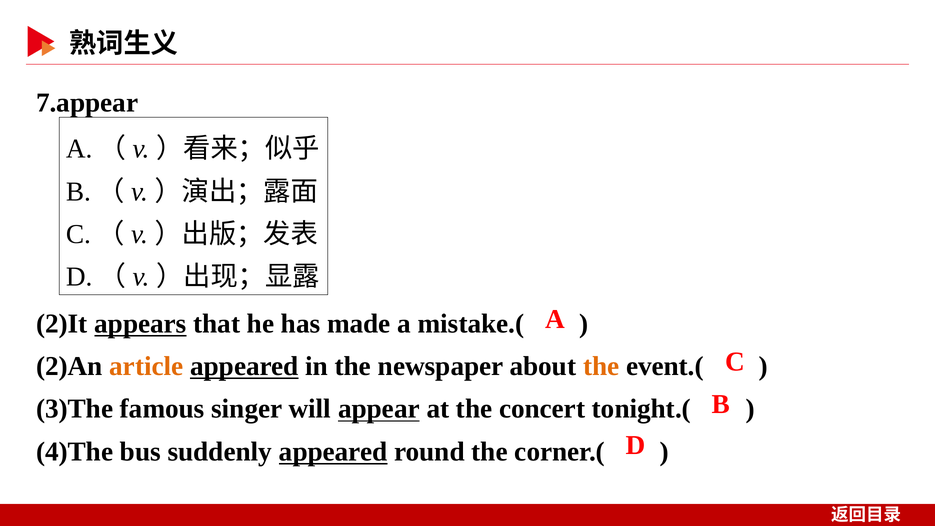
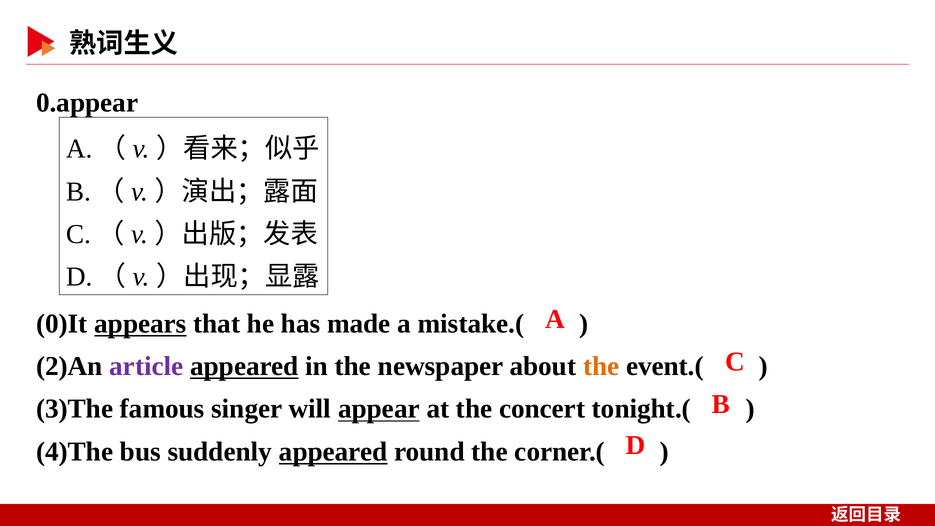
7.appear: 7.appear -> 0.appear (87, 103)
2)It: 2)It -> 0)It (62, 324)
article colour: orange -> purple (146, 366)
